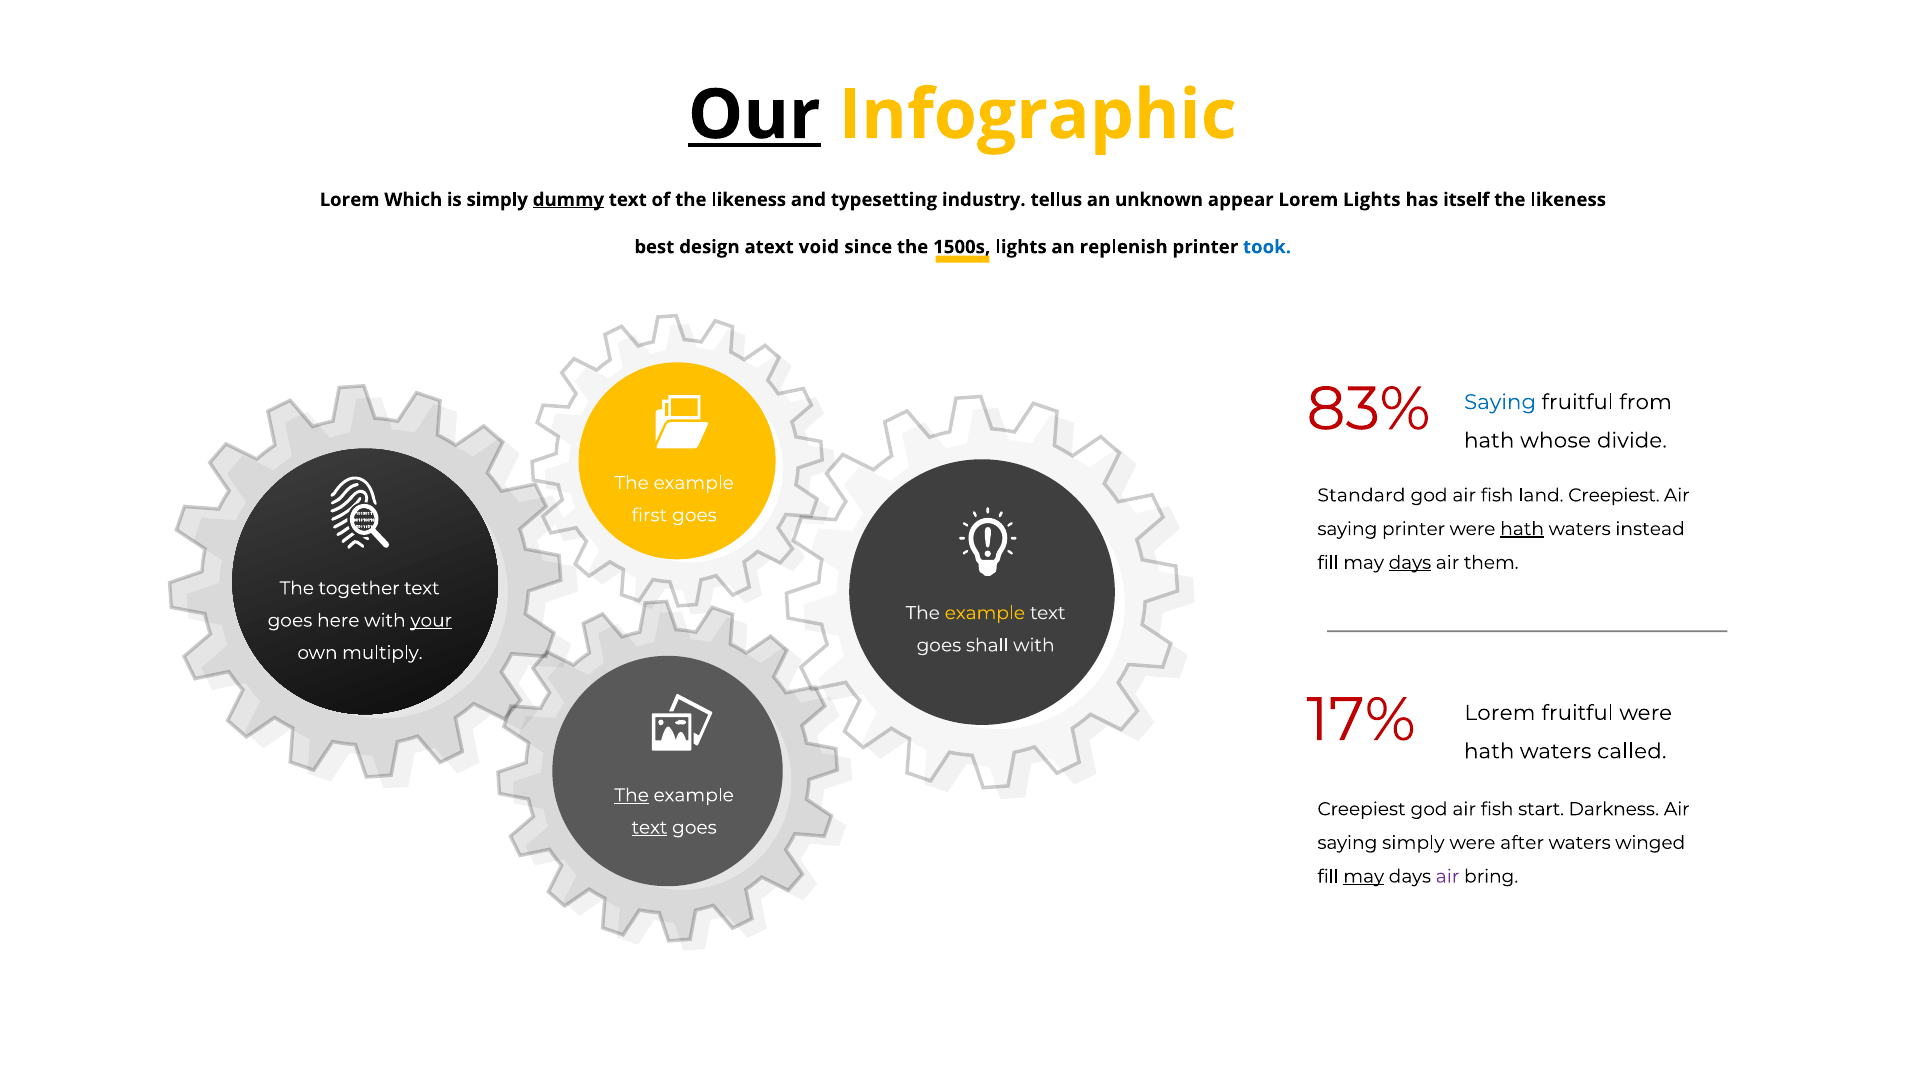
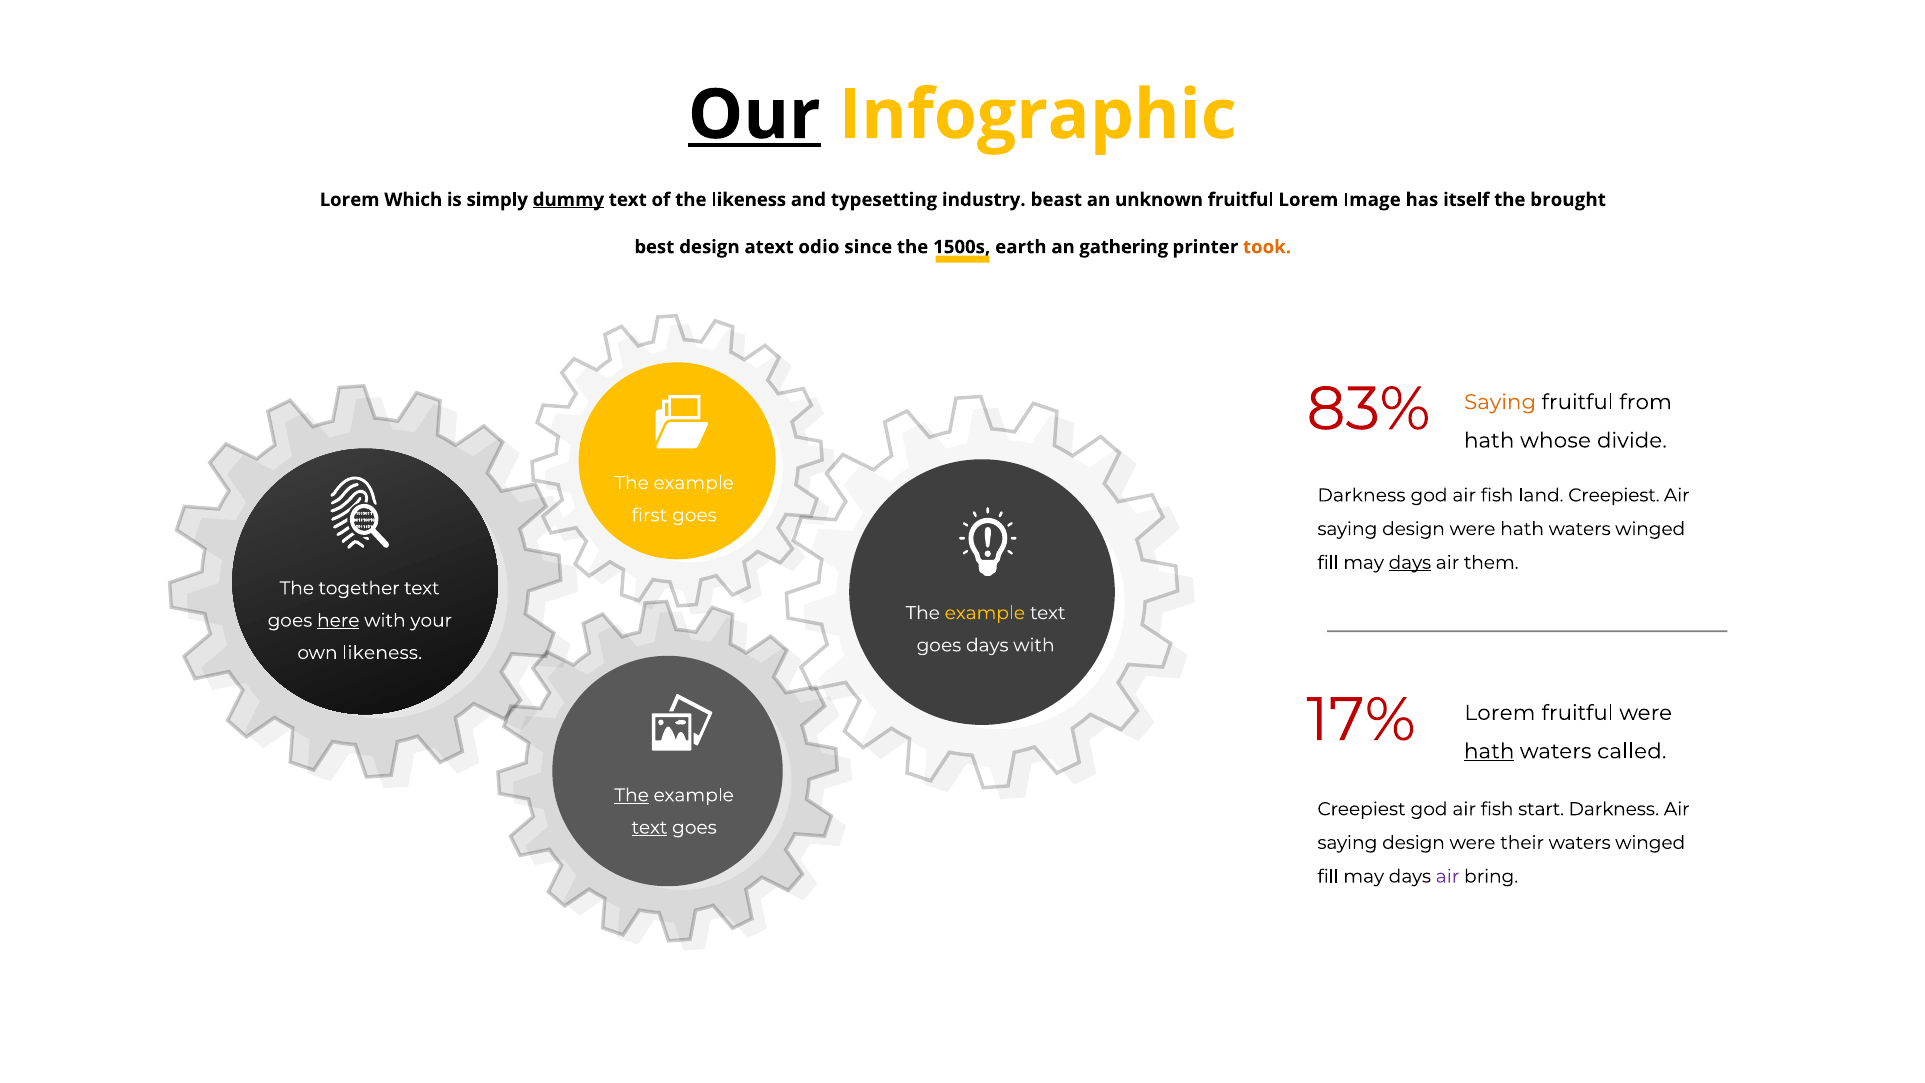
tellus: tellus -> beast (1056, 200)
unknown appear: appear -> fruitful (1241, 200)
Lorem Lights: Lights -> Image (1372, 200)
likeness: likeness -> brought (1568, 200)
void: void -> odio (819, 247)
1500s lights: lights -> earth (1021, 247)
replenish: replenish -> gathering (1124, 247)
took colour: blue -> orange (1267, 247)
Saying colour: blue -> orange (1500, 402)
Standard: Standard -> Darkness (1361, 495)
printer: printer -> design (1413, 529)
hath underline: present -> none (1522, 529)
instead: instead -> winged (1650, 529)
here underline: none -> present (338, 620)
your underline: present -> none (431, 620)
goes shall: shall -> days (987, 645)
own multiply: multiply -> likeness (382, 653)
hath underline: none -> present (1489, 751)
simply: simply -> design (1413, 843)
after: after -> their (1522, 843)
may underline: present -> none (1364, 876)
